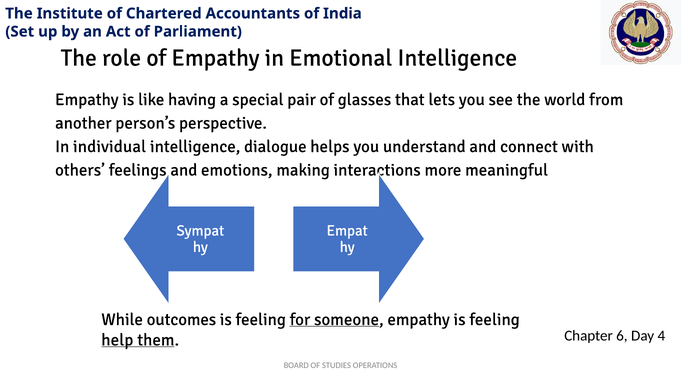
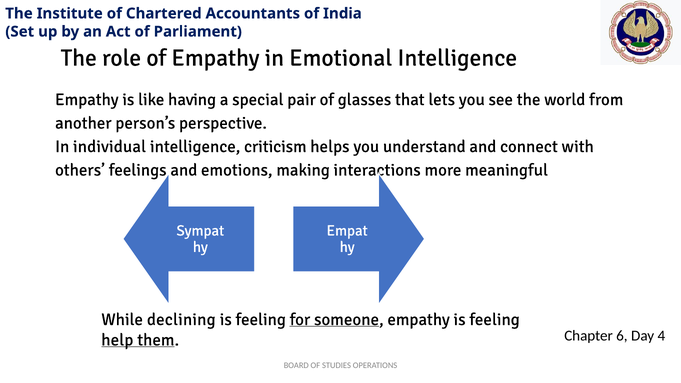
dialogue: dialogue -> criticism (275, 147)
outcomes: outcomes -> declining (181, 320)
